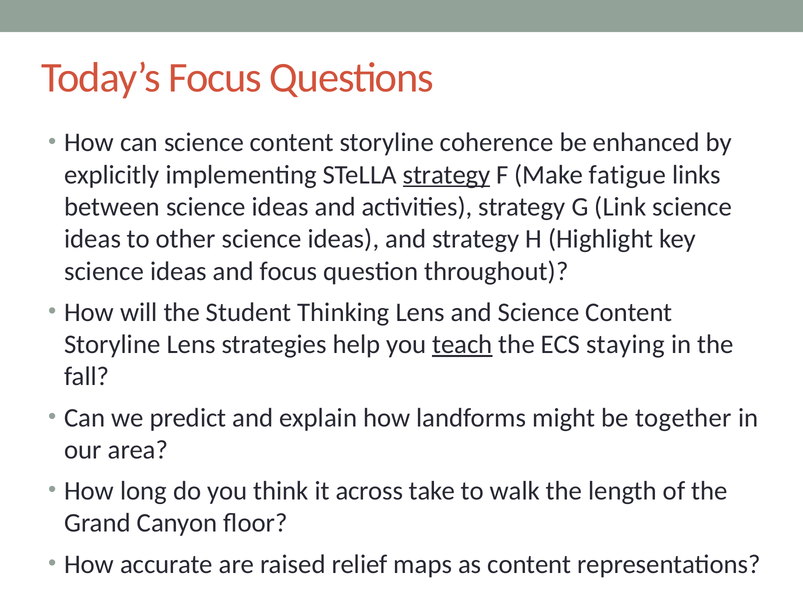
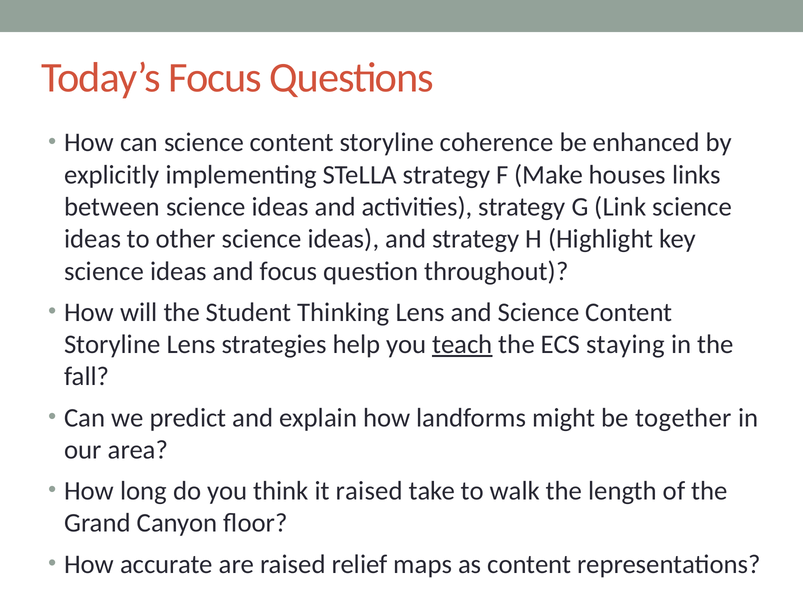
strategy underline: present -> none (447, 175)
fatigue: fatigue -> houses (627, 175)
it across: across -> raised (369, 490)
